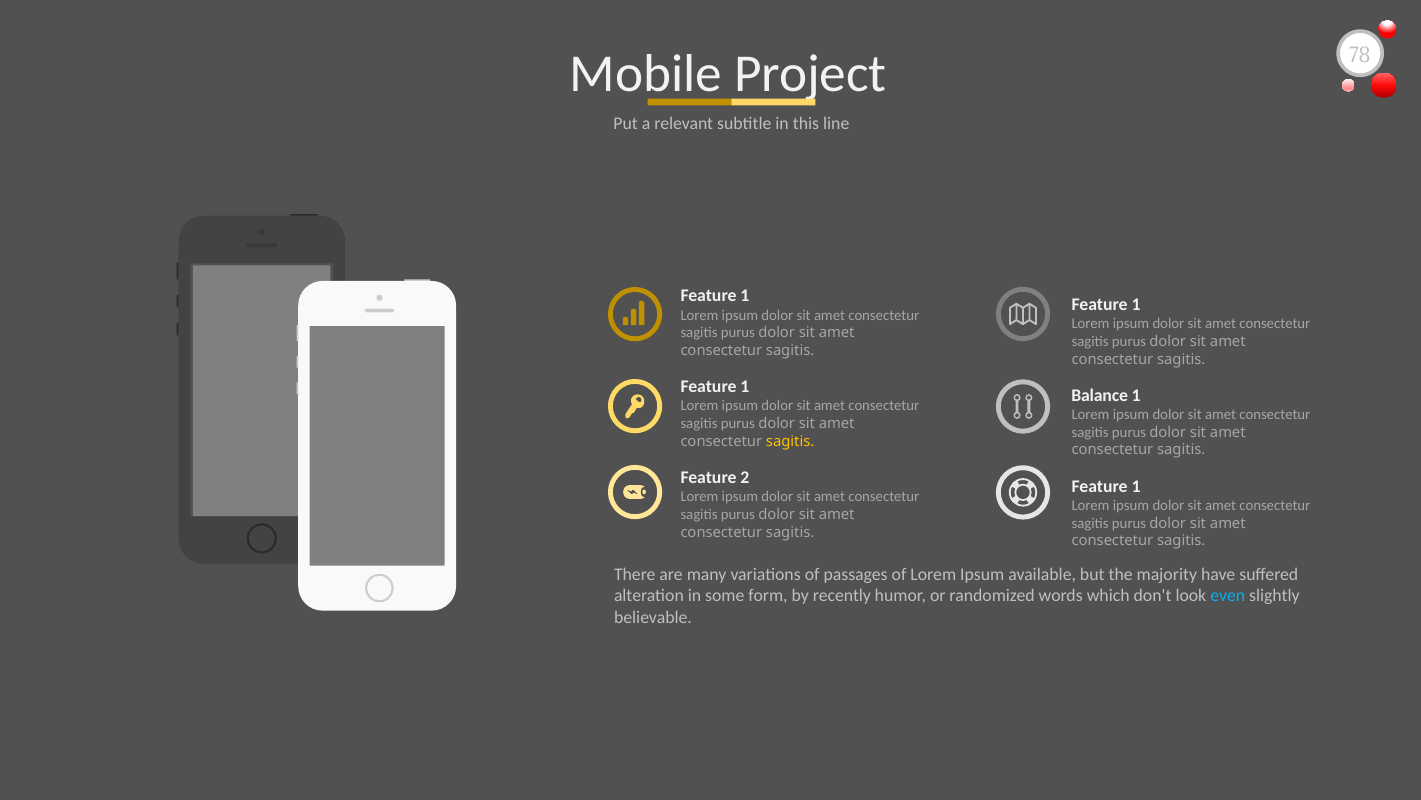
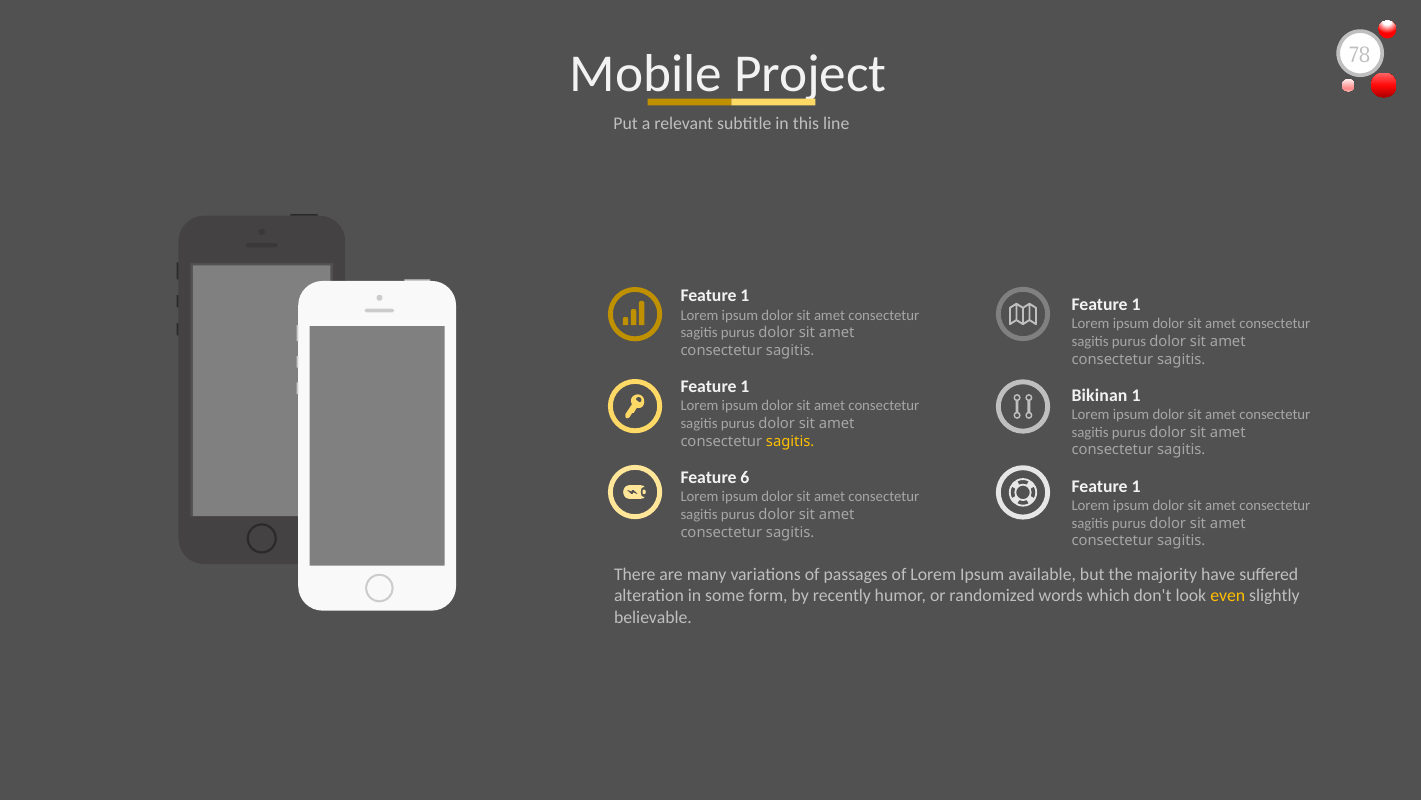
Balance: Balance -> Bikinan (1100, 395)
2: 2 -> 6 (745, 477)
even colour: light blue -> yellow (1228, 596)
